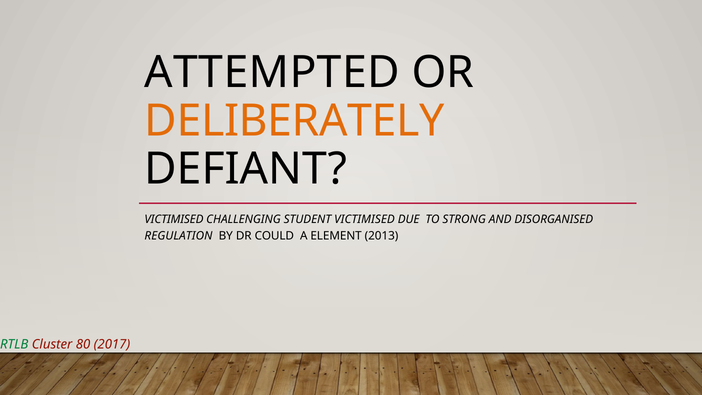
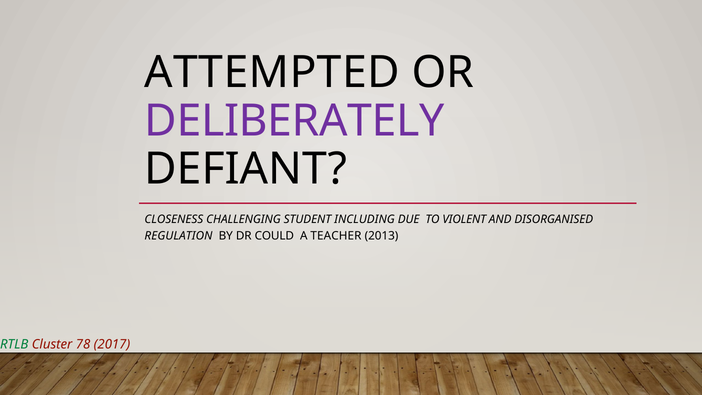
DELIBERATELY colour: orange -> purple (294, 121)
VICTIMISED: VICTIMISED -> CLOSENESS (174, 219)
STUDENT VICTIMISED: VICTIMISED -> INCLUDING (364, 219)
STRONG: STRONG -> VIOLENT (464, 219)
ELEMENT: ELEMENT -> TEACHER (336, 236)
80: 80 -> 78 (83, 345)
